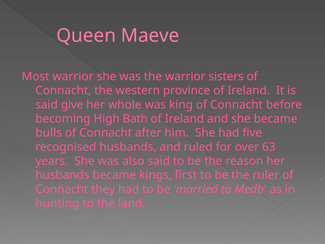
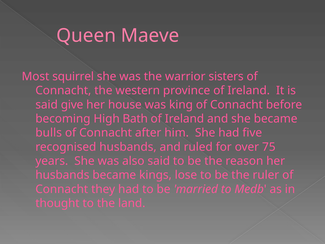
Most warrior: warrior -> squirrel (73, 76)
whole: whole -> house (125, 105)
63: 63 -> 75 (269, 147)
first: first -> lose (186, 175)
hunting: hunting -> thought (57, 203)
